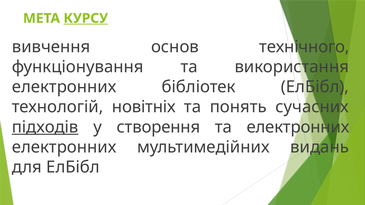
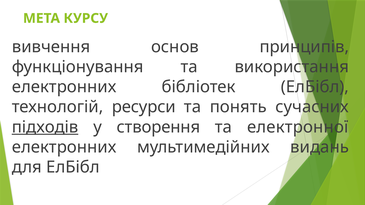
КУРСУ underline: present -> none (86, 18)
технічного: технічного -> принципів (304, 47)
новітніх: новітніх -> ресурси (144, 107)
та електронних: електронних -> електронної (298, 127)
